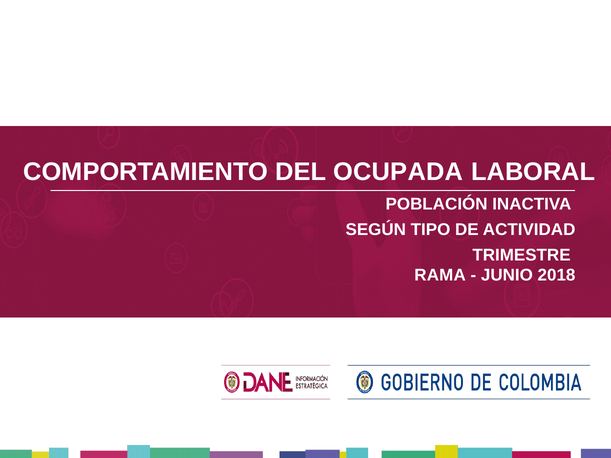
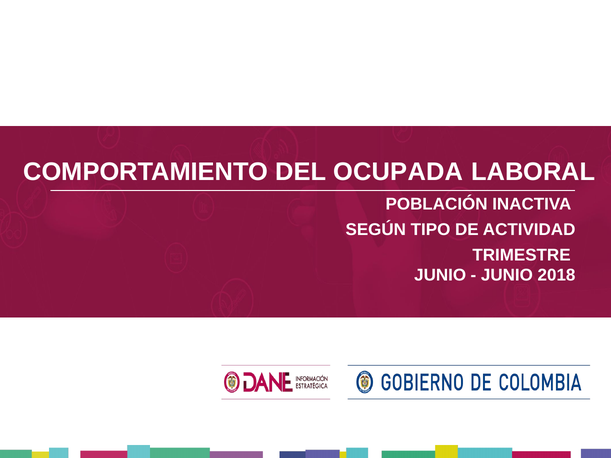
RAMA: RAMA -> JUNIO (440, 275)
